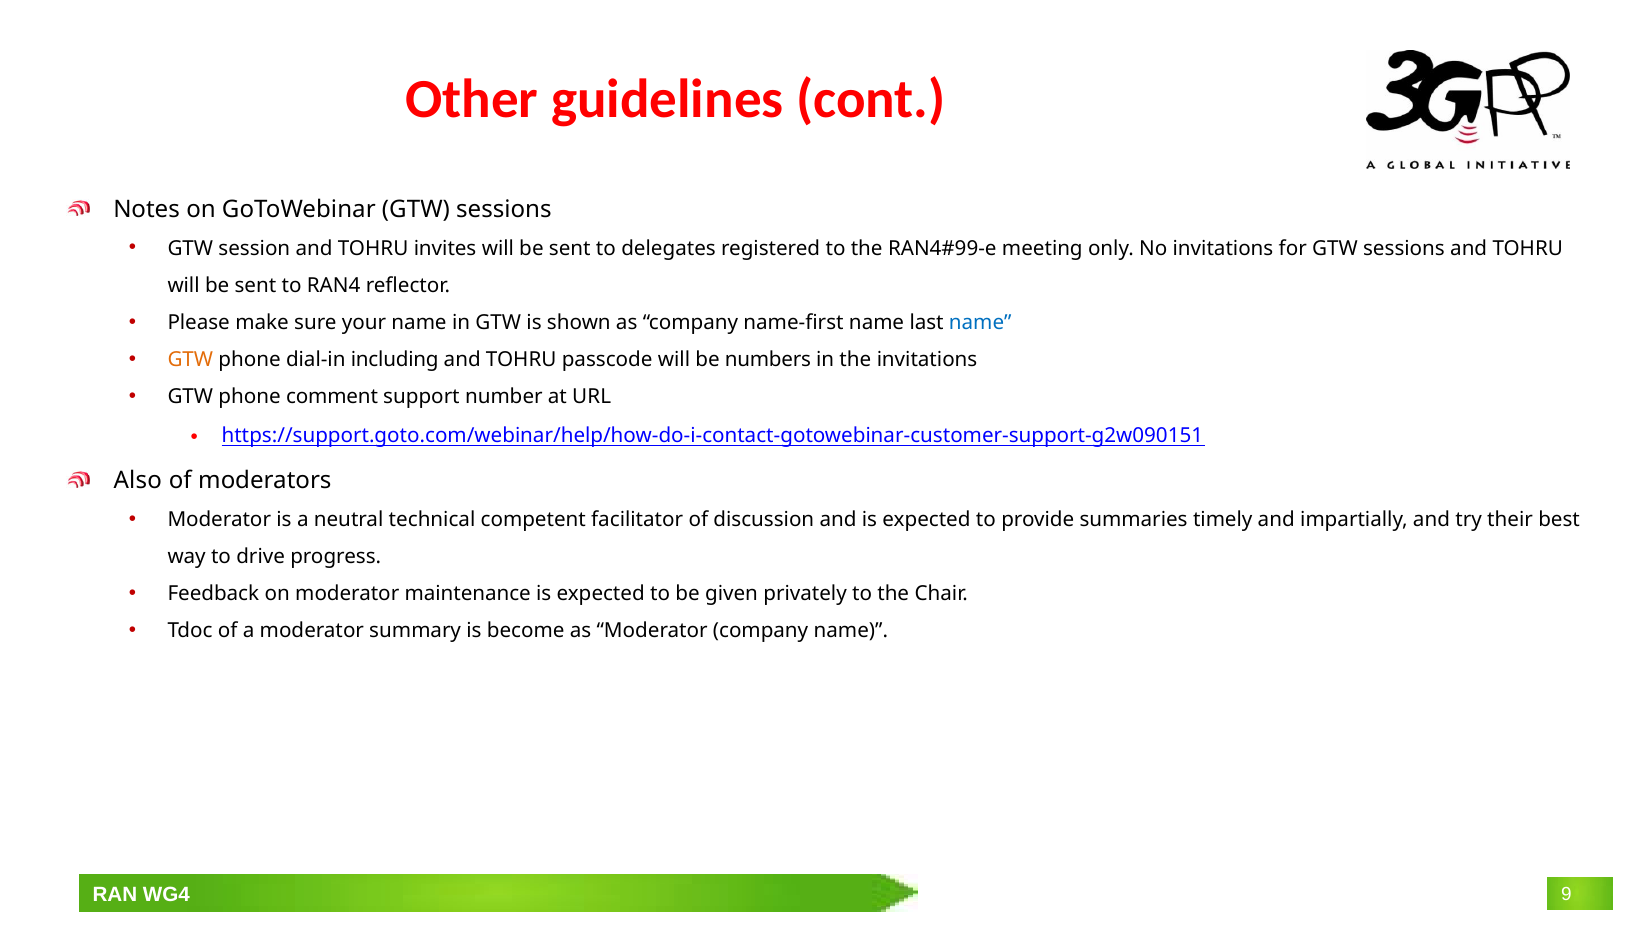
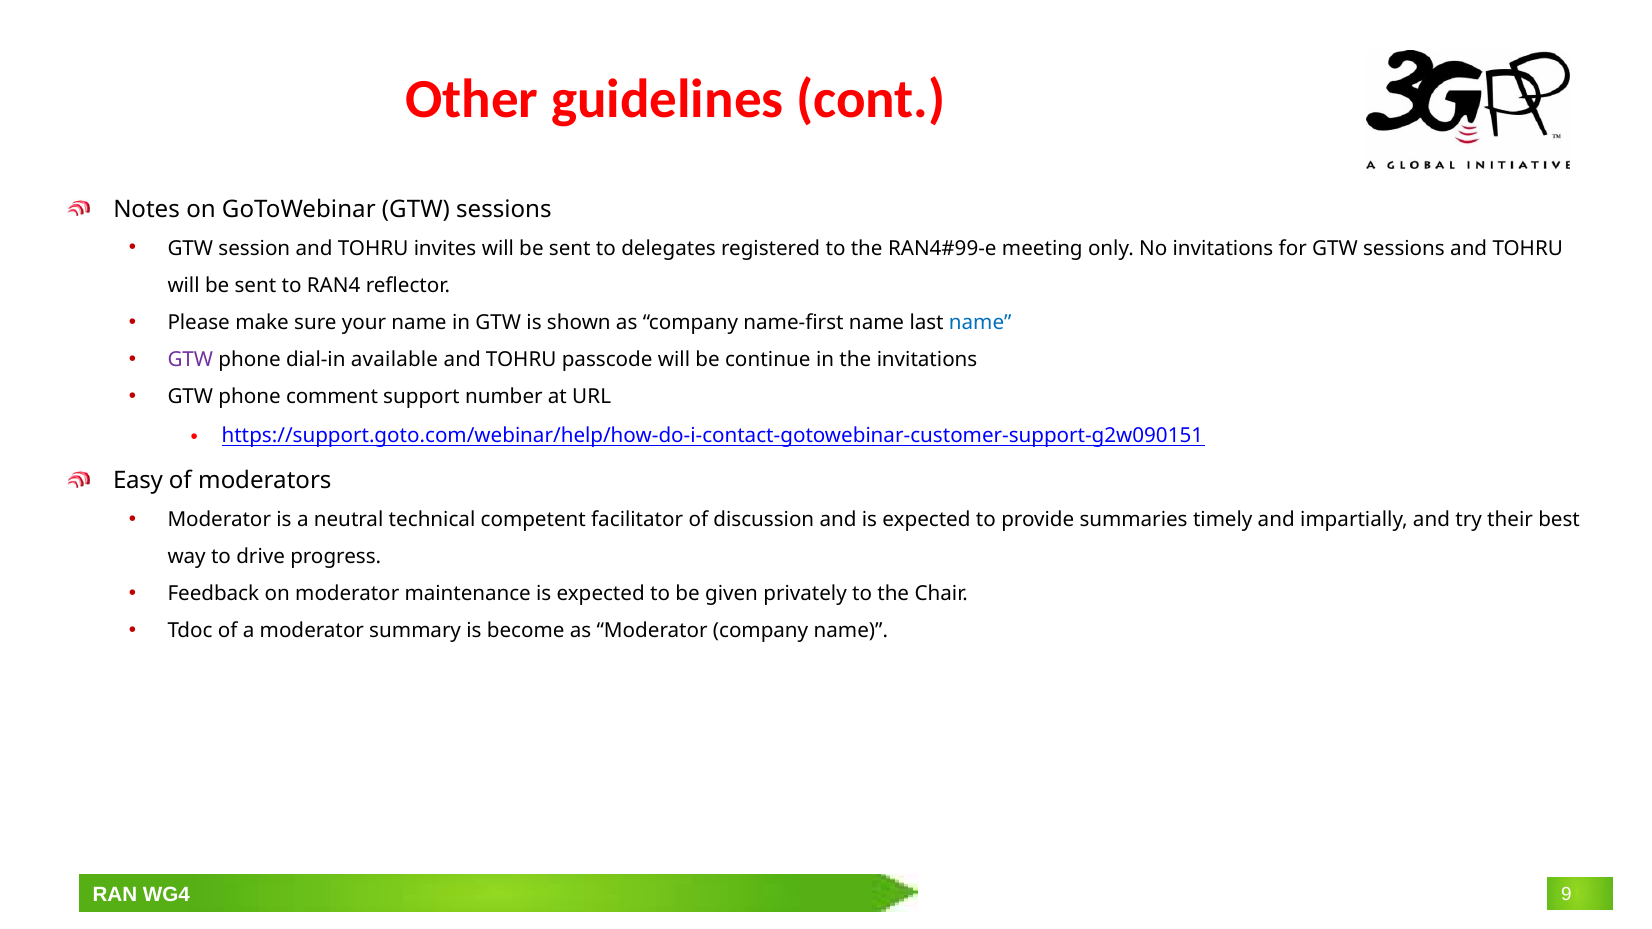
GTW colour: orange -> purple (190, 360)
including: including -> available (395, 360)
numbers: numbers -> continue (768, 360)
Also: Also -> Easy (138, 481)
